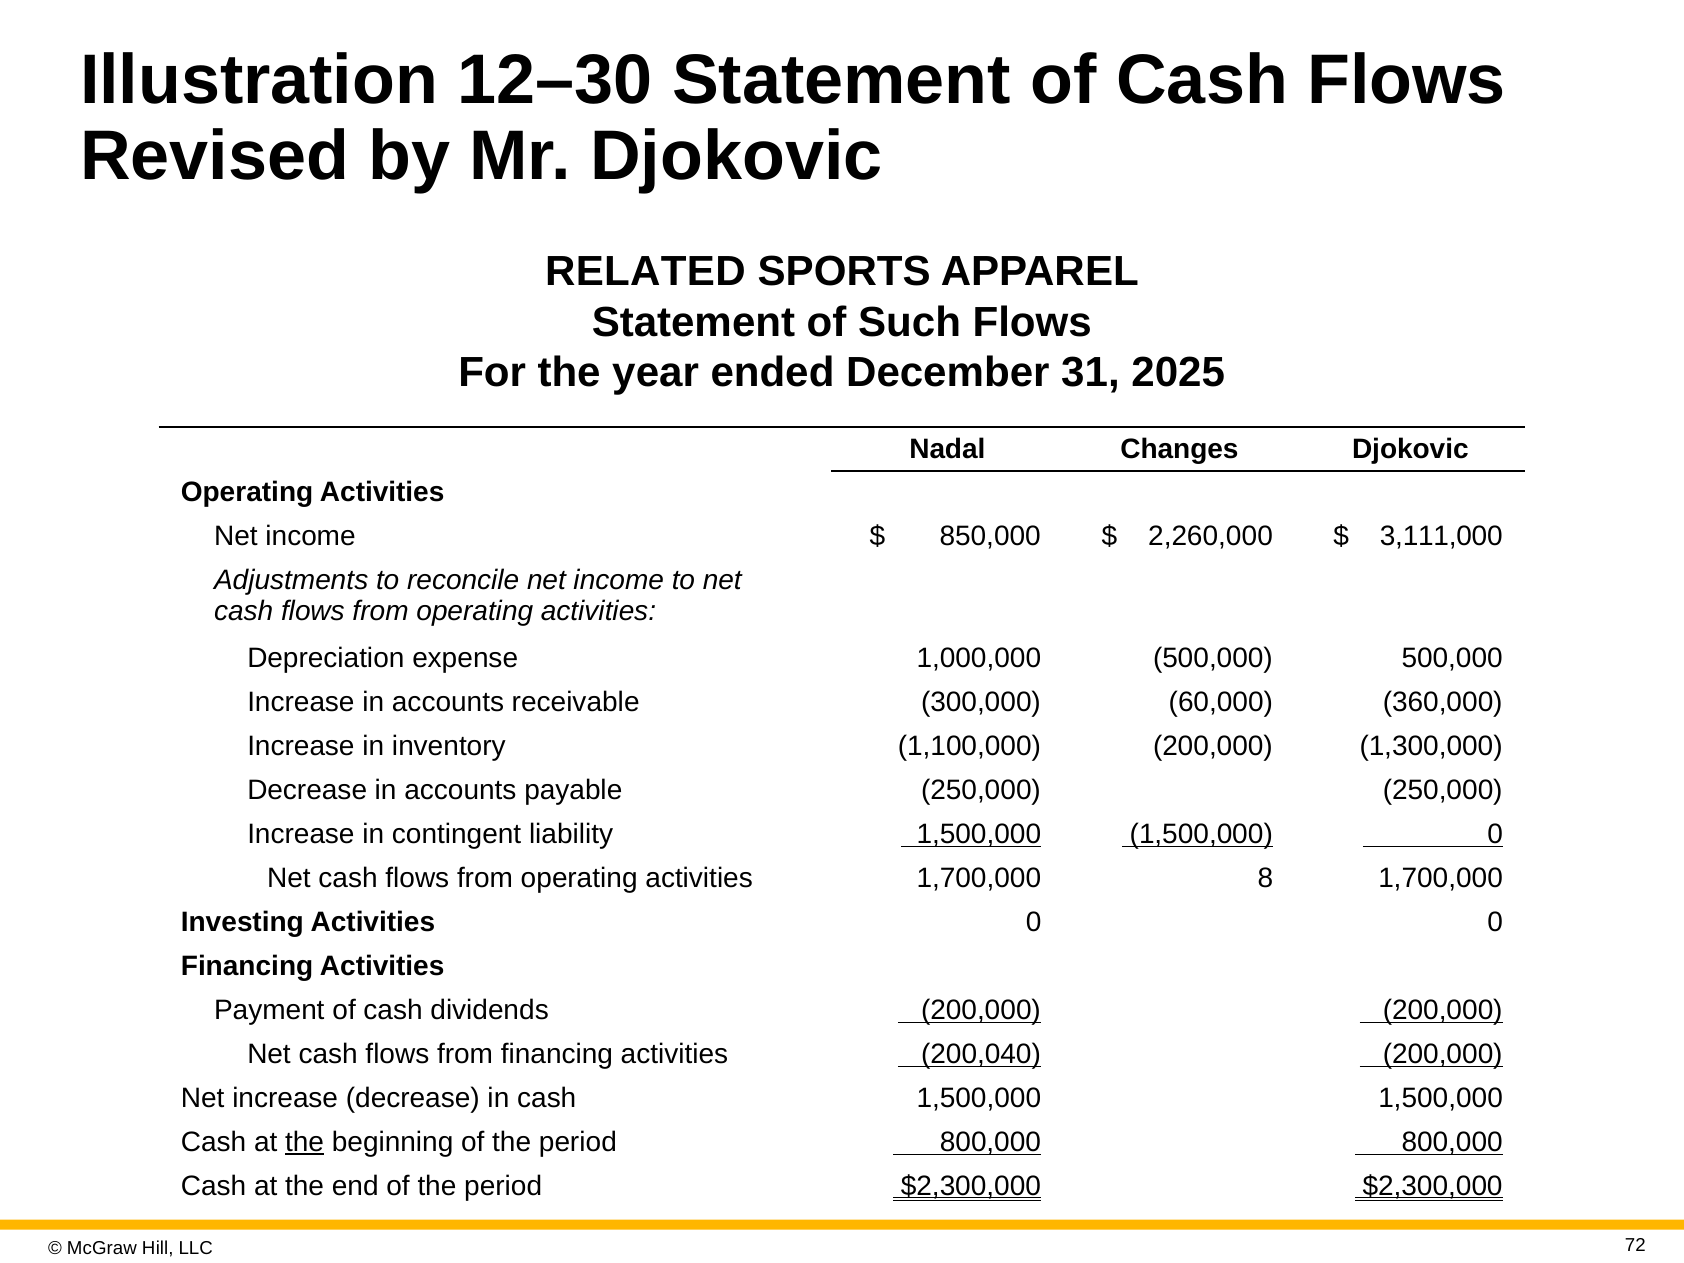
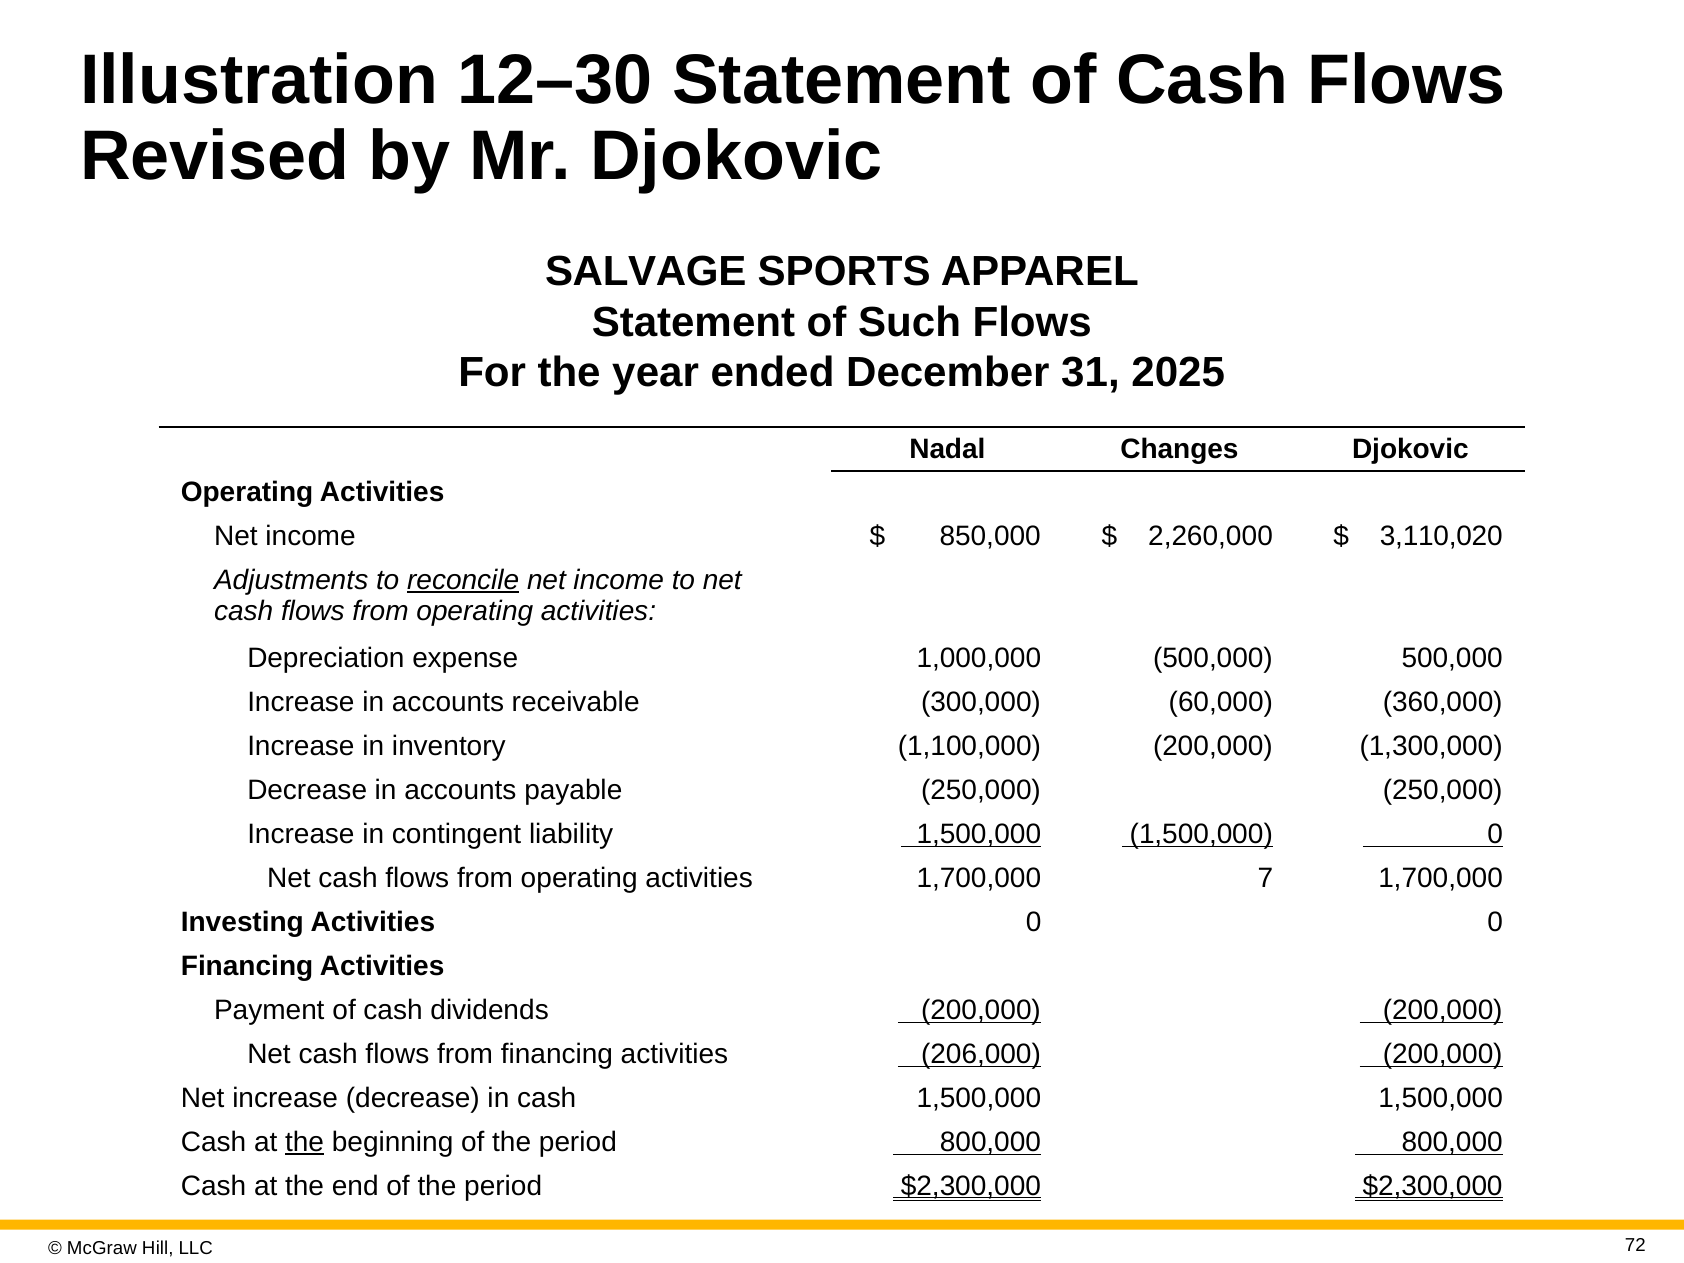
RELATED: RELATED -> SALVAGE (646, 272)
3,111,000: 3,111,000 -> 3,110,020 (1441, 536)
reconcile underline: none -> present (463, 580)
8: 8 -> 7 (1265, 878)
200,040: 200,040 -> 206,000 (981, 1054)
